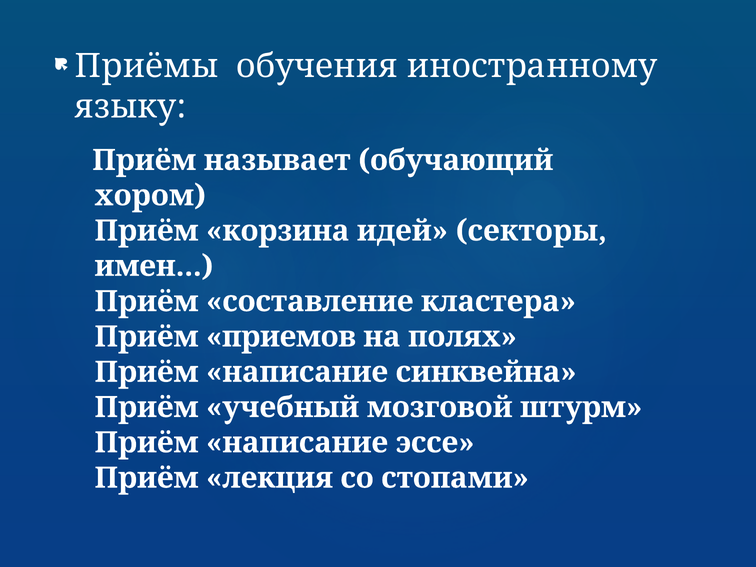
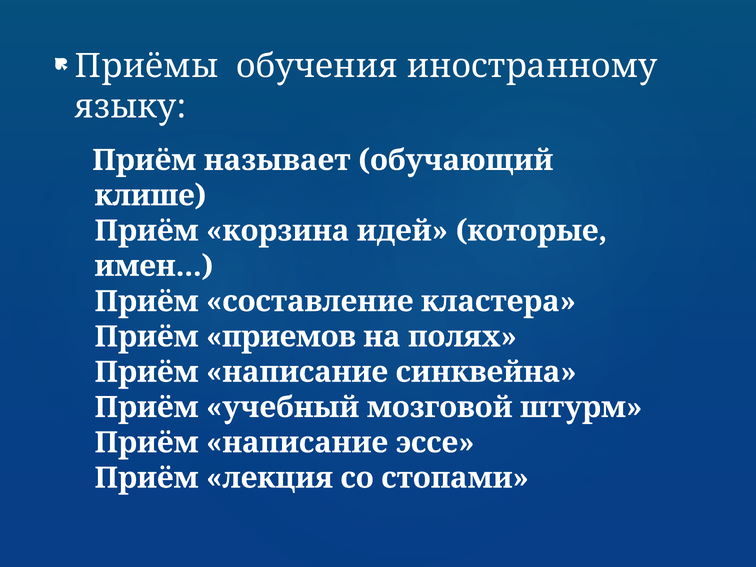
хором: хором -> клише (150, 196)
секторы: секторы -> которые (531, 231)
